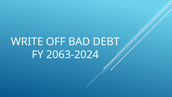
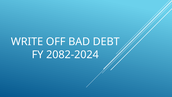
2063-2024: 2063-2024 -> 2082-2024 (72, 55)
